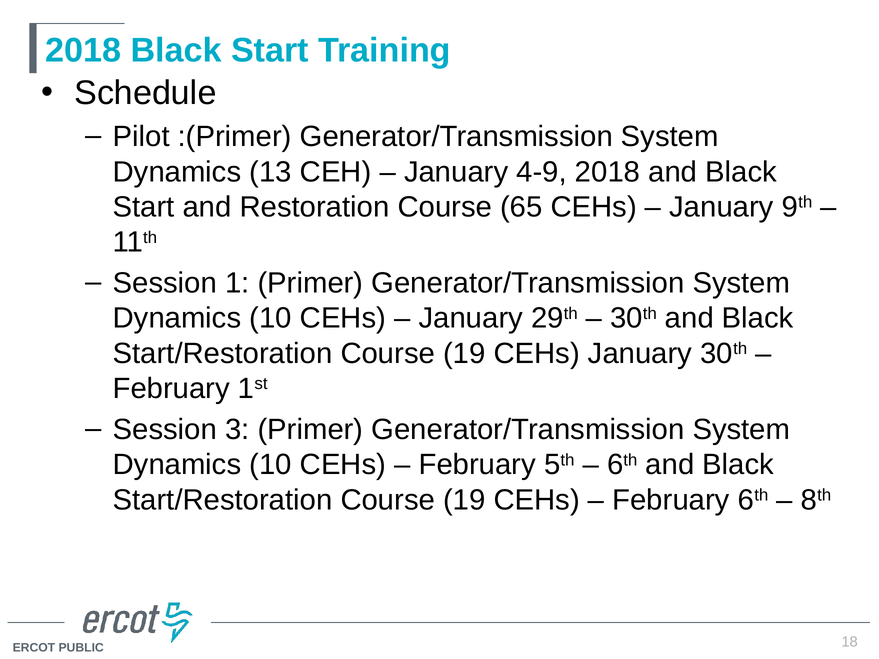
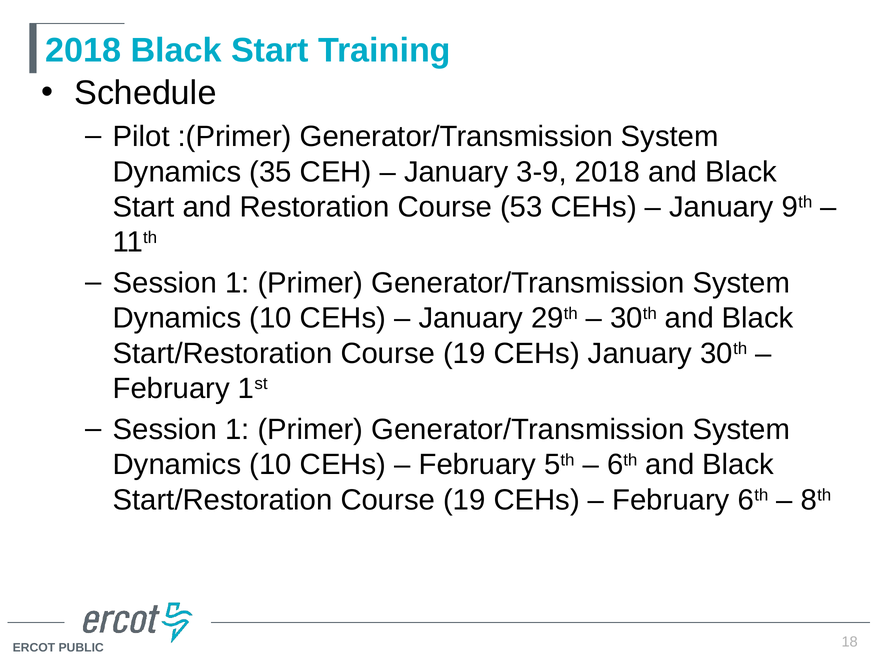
13: 13 -> 35 (271, 172)
4-9: 4-9 -> 3-9 (542, 172)
65: 65 -> 53 (521, 207)
3: 3 -> 1 (237, 430)
